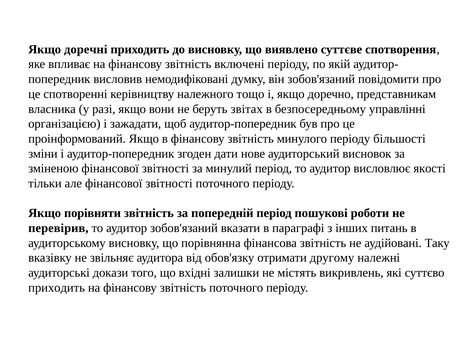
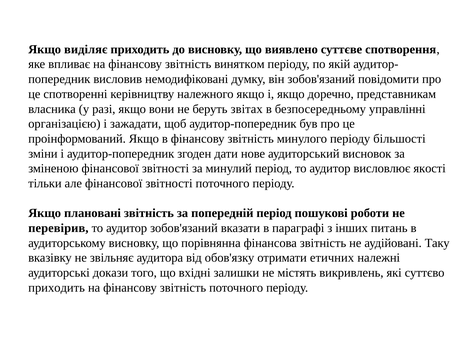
доречні: доречні -> виділяє (86, 49)
включені: включені -> винятком (239, 64)
належного тощо: тощо -> якщо (250, 94)
порівняти: порівняти -> плановані (93, 213)
другому: другому -> етичних (332, 258)
